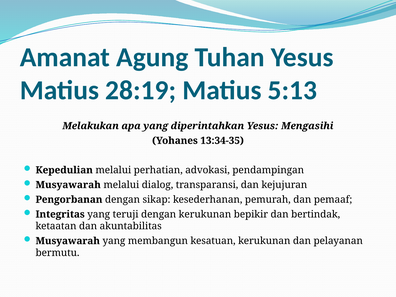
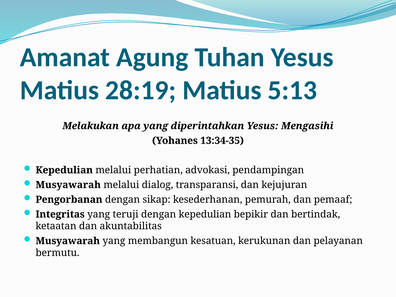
dengan kerukunan: kerukunan -> kepedulian (205, 214)
